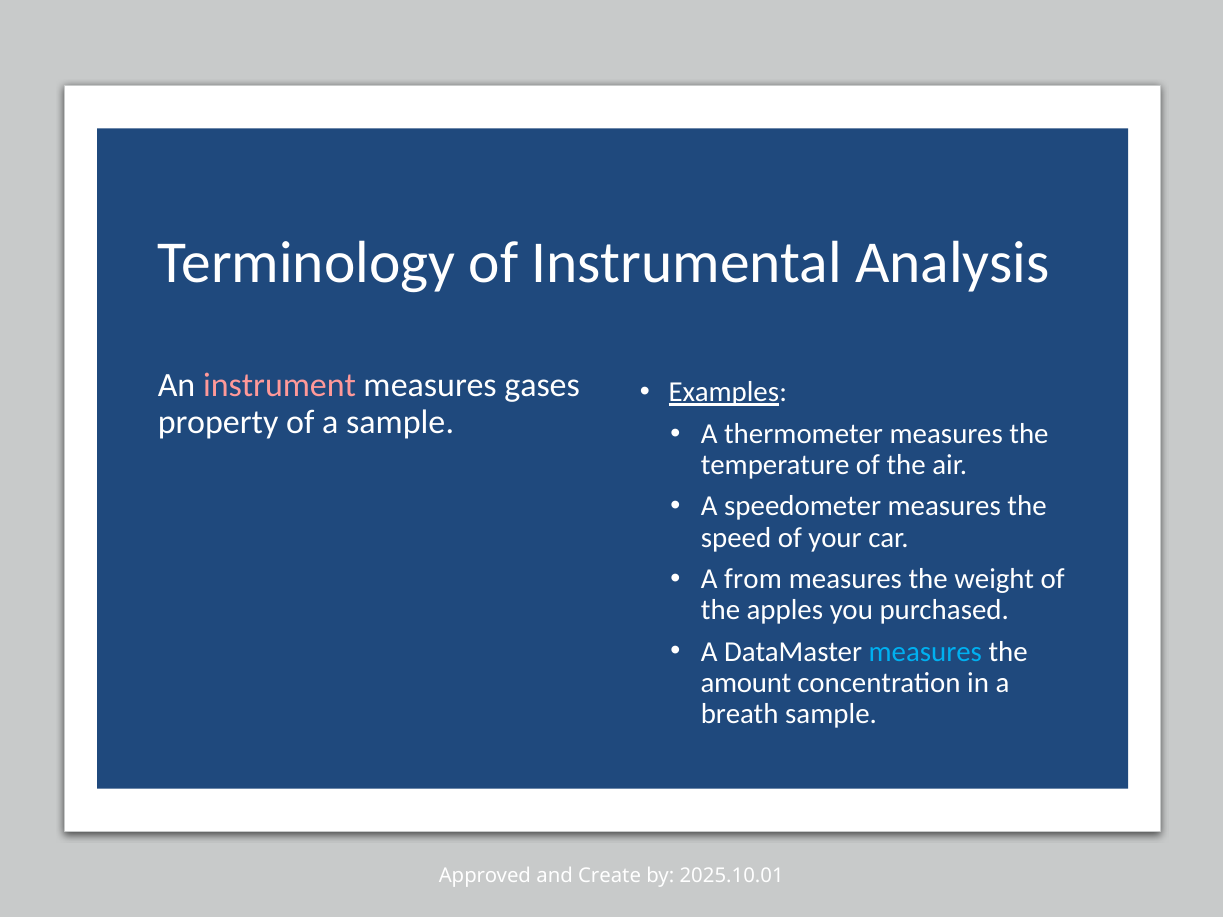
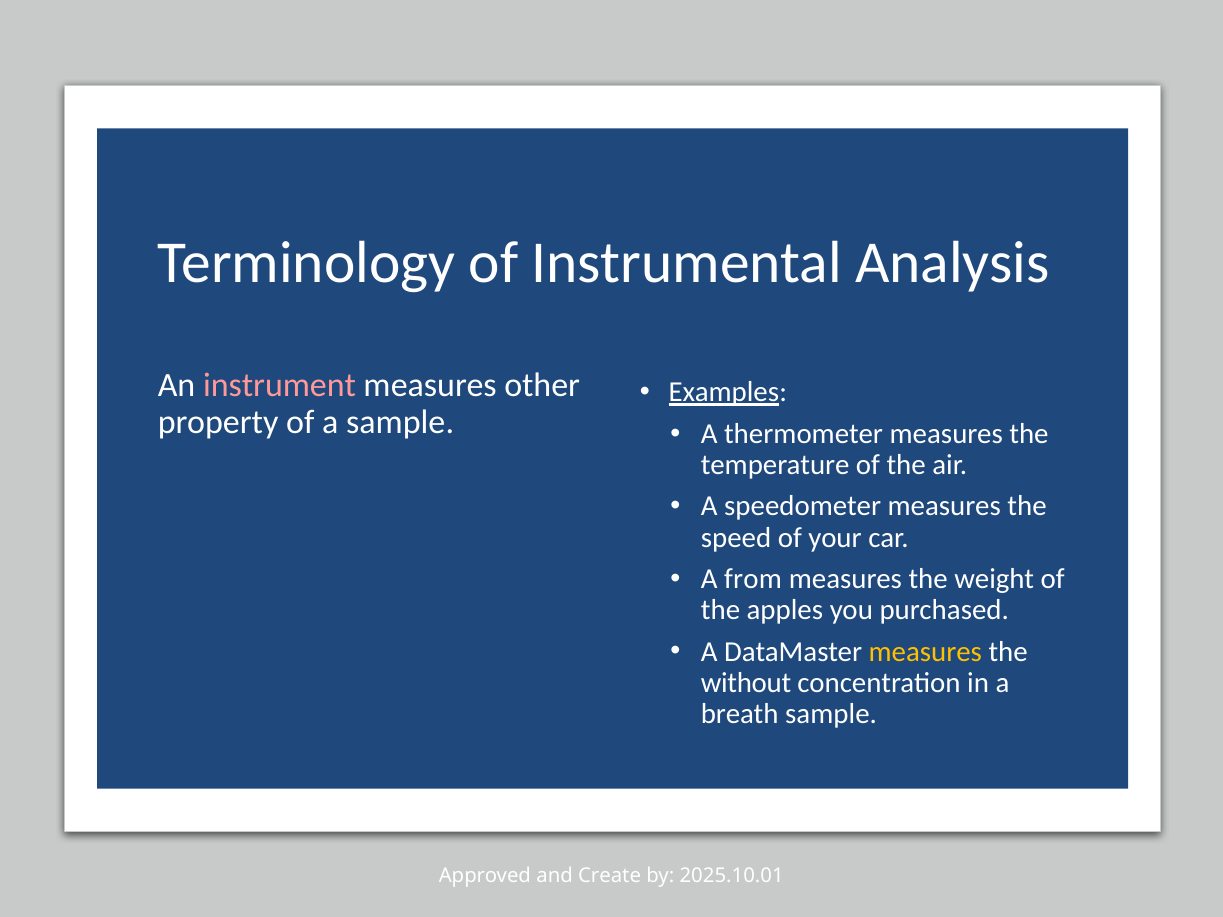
gases: gases -> other (542, 386)
measures colour: light blue -> yellow (925, 652)
amount: amount -> without (746, 683)
